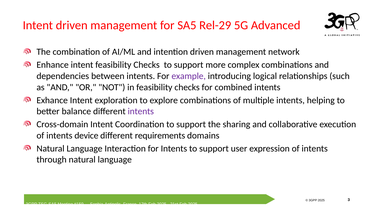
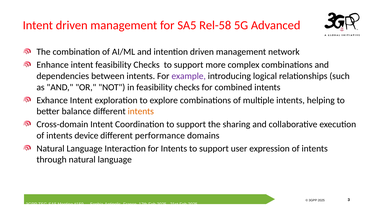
Rel-29: Rel-29 -> Rel-58 (215, 25)
intents colour: purple -> orange (141, 112)
requirements: requirements -> performance (160, 136)
